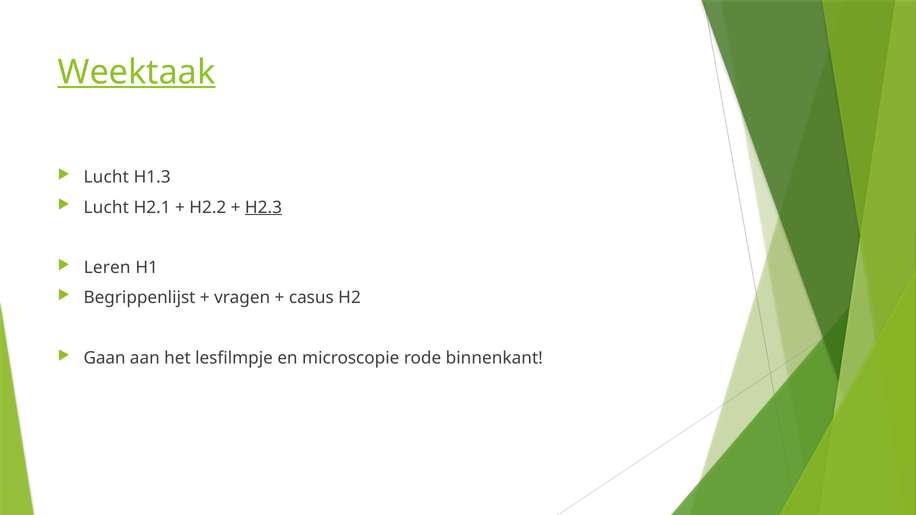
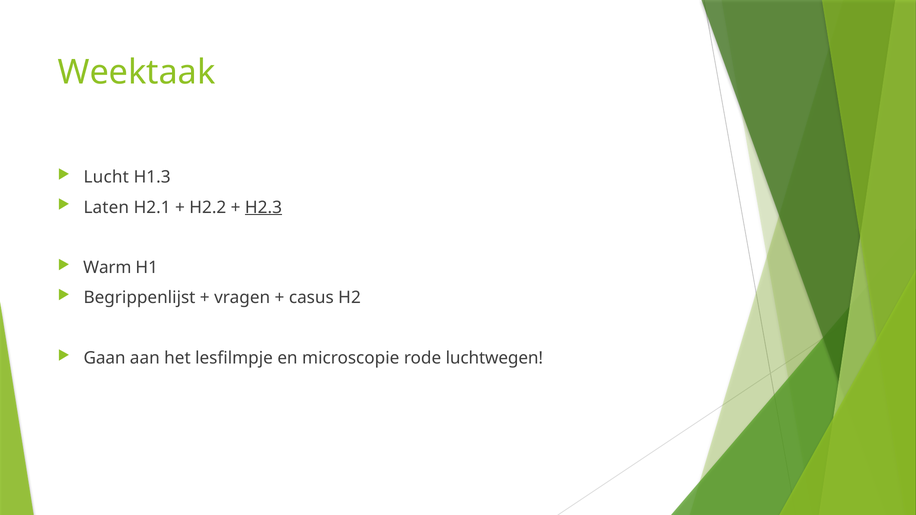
Weektaak underline: present -> none (137, 72)
Lucht: Lucht -> Laten (106, 207)
Leren: Leren -> Warm (107, 268)
binnenkant: binnenkant -> luchtwegen (494, 358)
